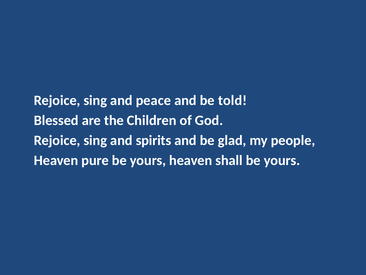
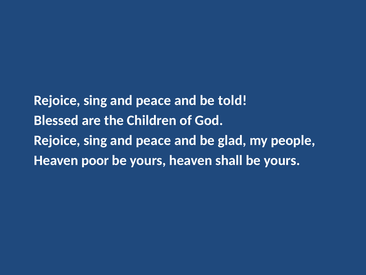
spirits: spirits -> peace (153, 140)
pure: pure -> poor (95, 160)
